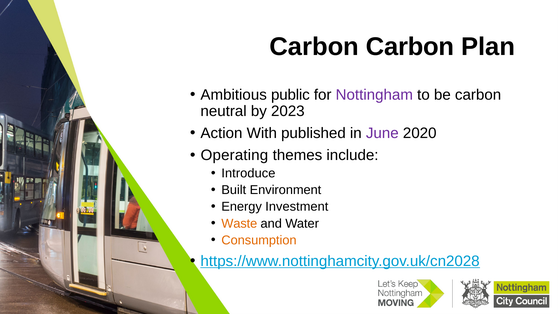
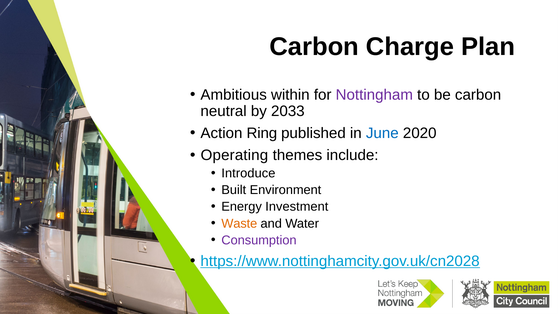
Carbon Carbon: Carbon -> Charge (410, 47)
public: public -> within (290, 95)
2023: 2023 -> 2033 (288, 111)
With: With -> Ring (262, 133)
June colour: purple -> blue (382, 133)
Consumption colour: orange -> purple (259, 240)
